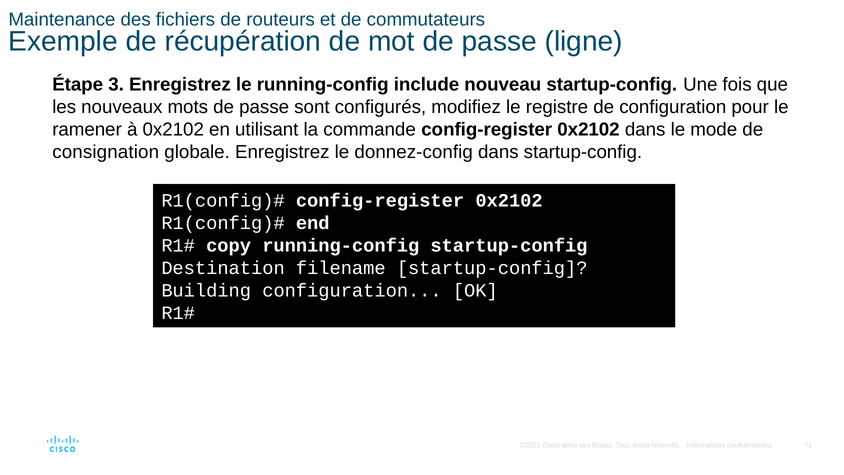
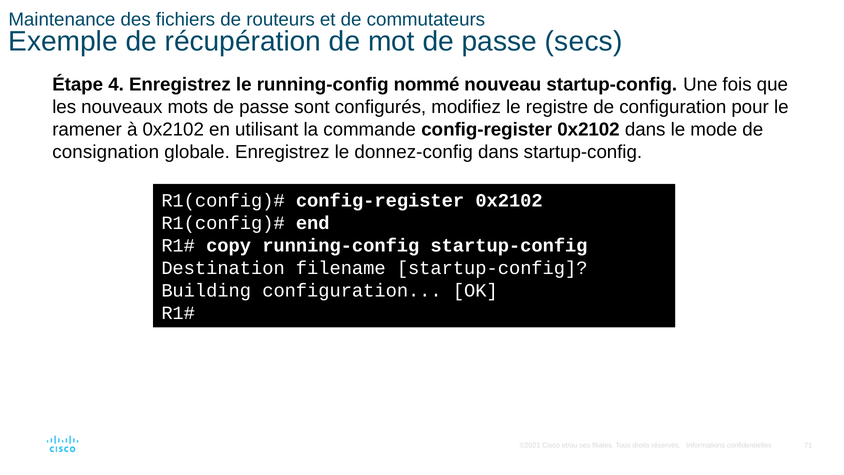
ligne: ligne -> secs (584, 42)
3: 3 -> 4 (116, 84)
include: include -> nommé (427, 84)
